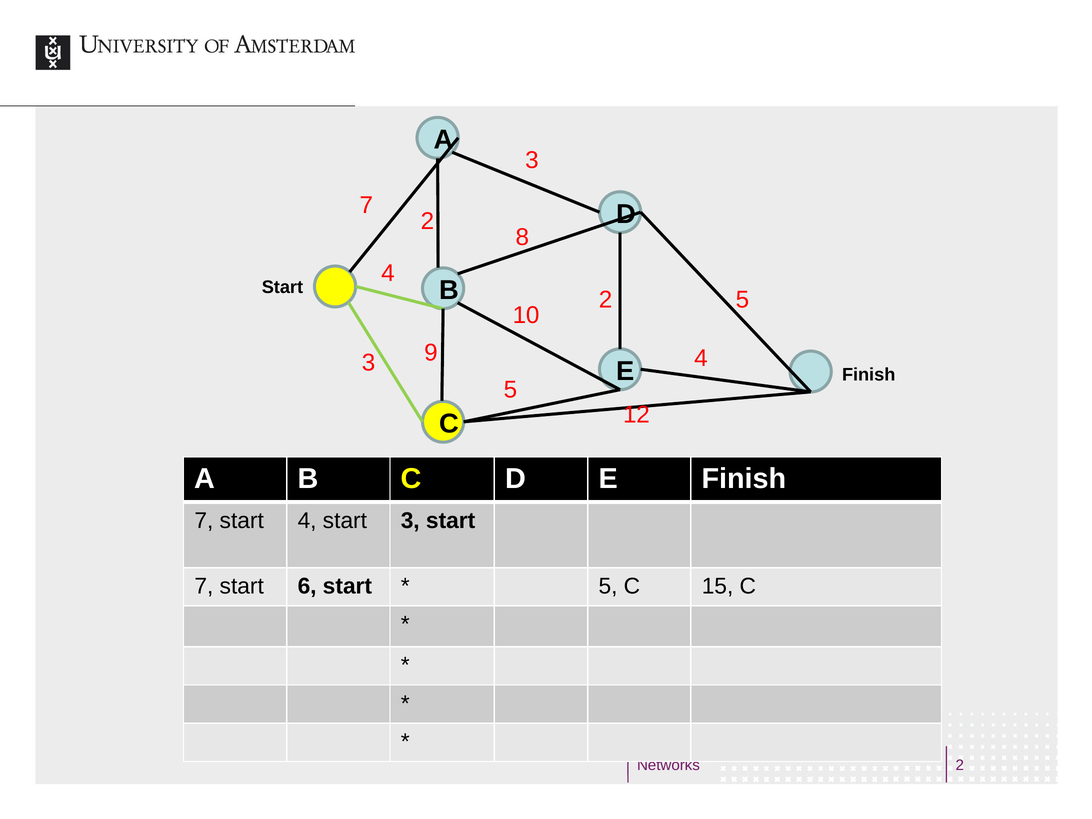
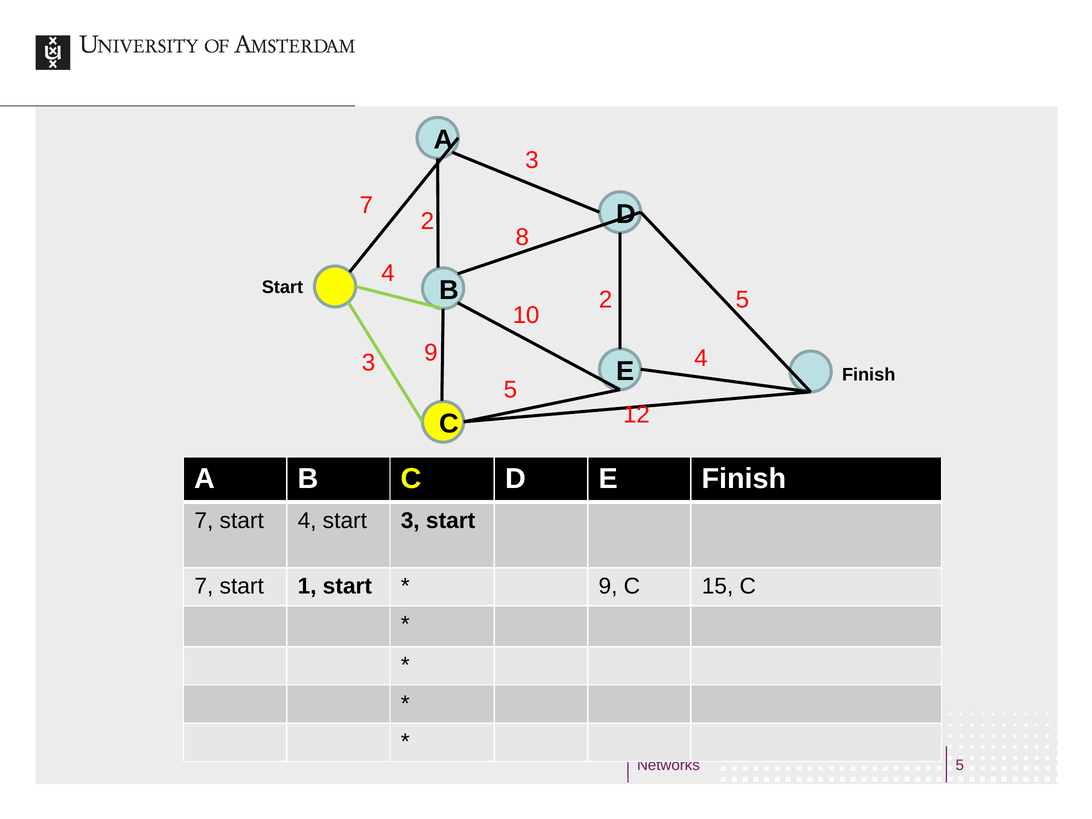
6: 6 -> 1 (307, 586)
5: 5 -> 9 (608, 586)
2: 2 -> 5 (960, 765)
